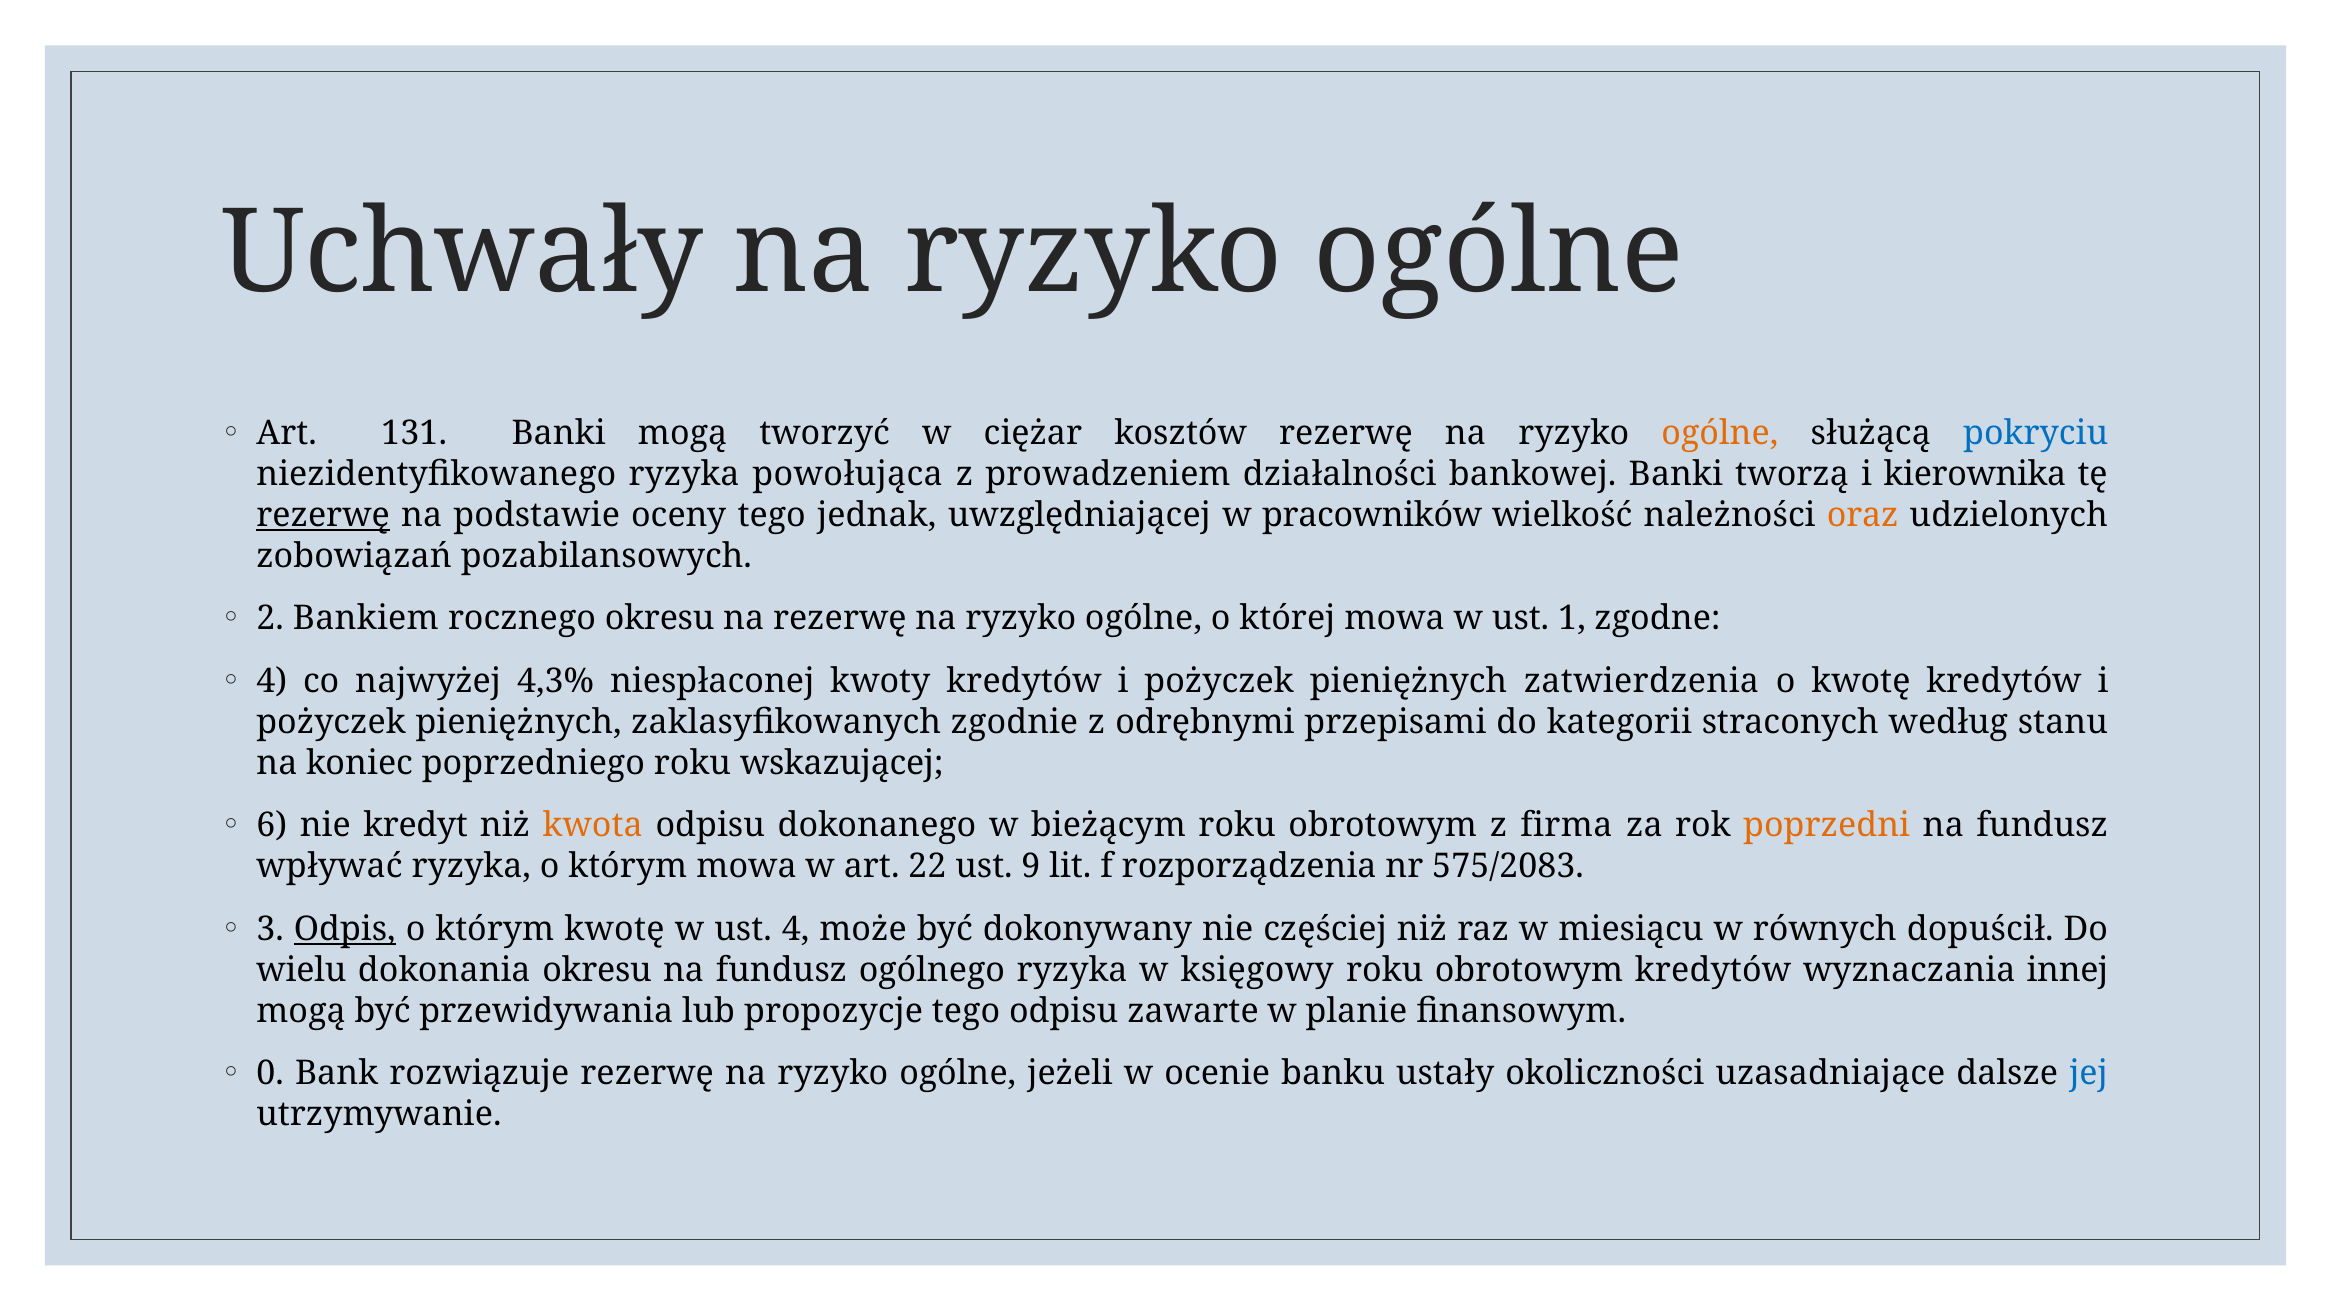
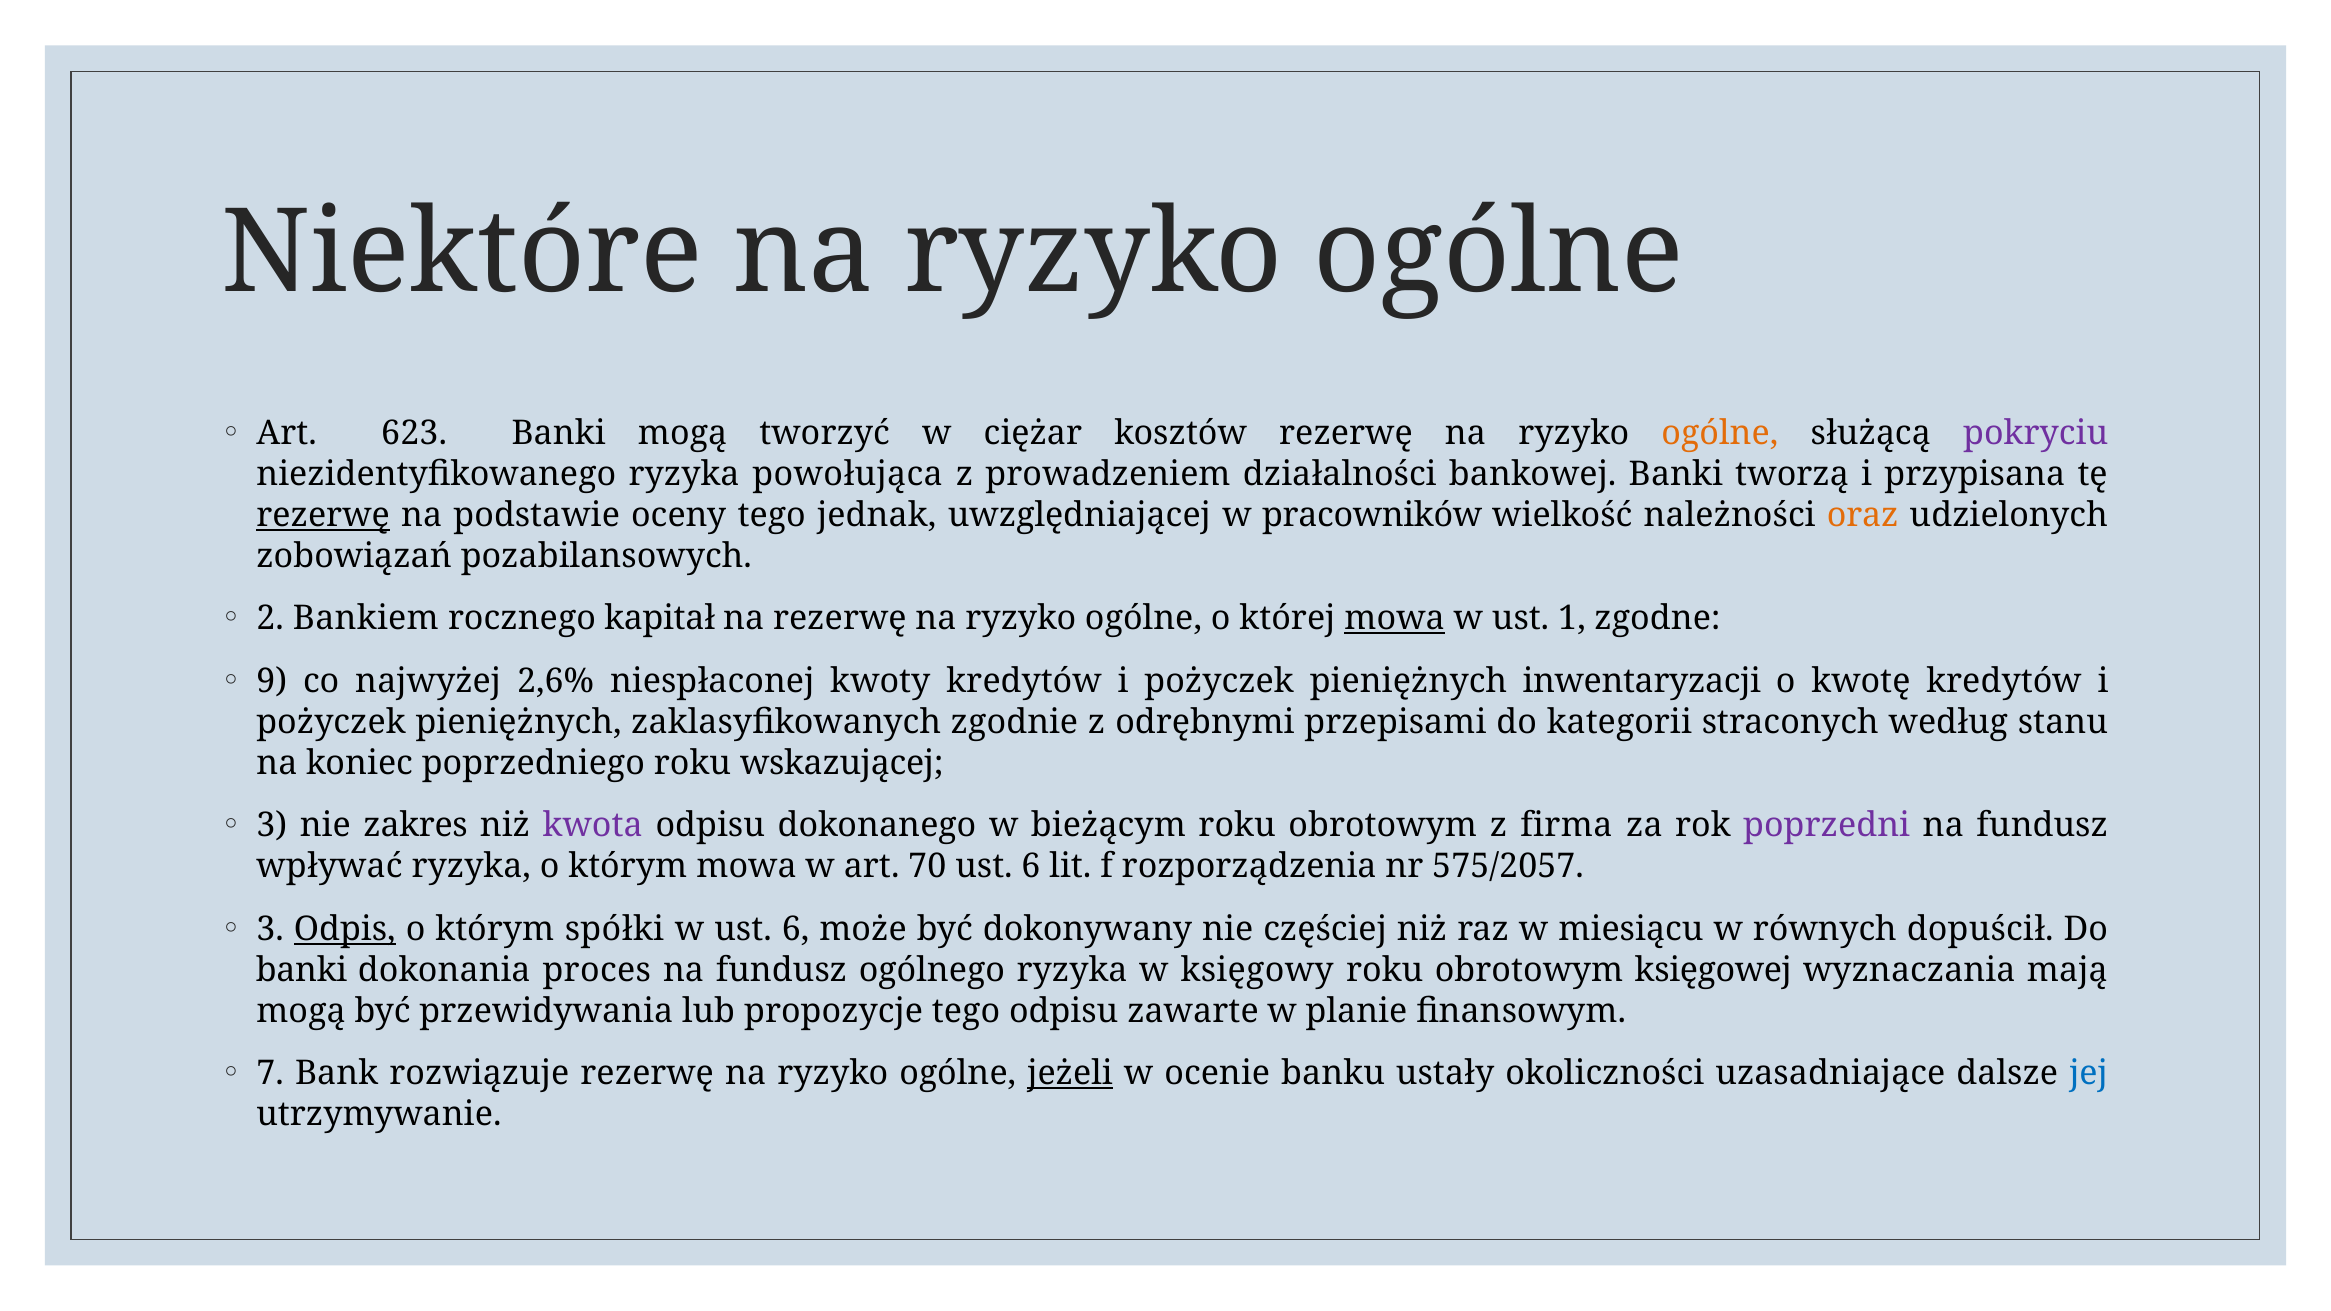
Uchwały: Uchwały -> Niektóre (462, 253)
131: 131 -> 623 (414, 434)
pokryciu colour: blue -> purple (2036, 434)
kierownika: kierownika -> przypisana (1975, 474)
rocznego okresu: okresu -> kapitał (660, 619)
mowa underline: none -> present (1395, 619)
4: 4 -> 9 (272, 681)
4,3%: 4,3% -> 2,6% (556, 681)
zatwierdzenia: zatwierdzenia -> inwentaryzacji (1642, 681)
6: 6 -> 3 (272, 826)
kredyt: kredyt -> zakres (416, 826)
kwota colour: orange -> purple (593, 826)
poprzedni colour: orange -> purple (1827, 826)
22: 22 -> 70 (927, 867)
9: 9 -> 6 (1031, 867)
575/2083: 575/2083 -> 575/2057 (1508, 867)
którym kwotę: kwotę -> spółki (614, 929)
w ust 4: 4 -> 6 (796, 929)
wielu: wielu -> banki (302, 970)
dokonania okresu: okresu -> proces (597, 970)
obrotowym kredytów: kredytów -> księgowej (1713, 970)
innej: innej -> mają (2067, 970)
0: 0 -> 7 (270, 1074)
jeżeli underline: none -> present (1070, 1074)
